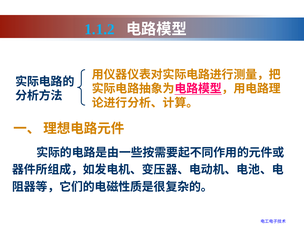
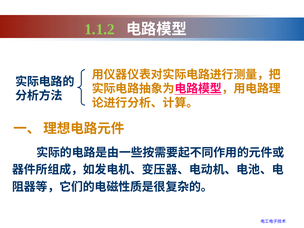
1.1.2 colour: light blue -> light green (100, 29)
